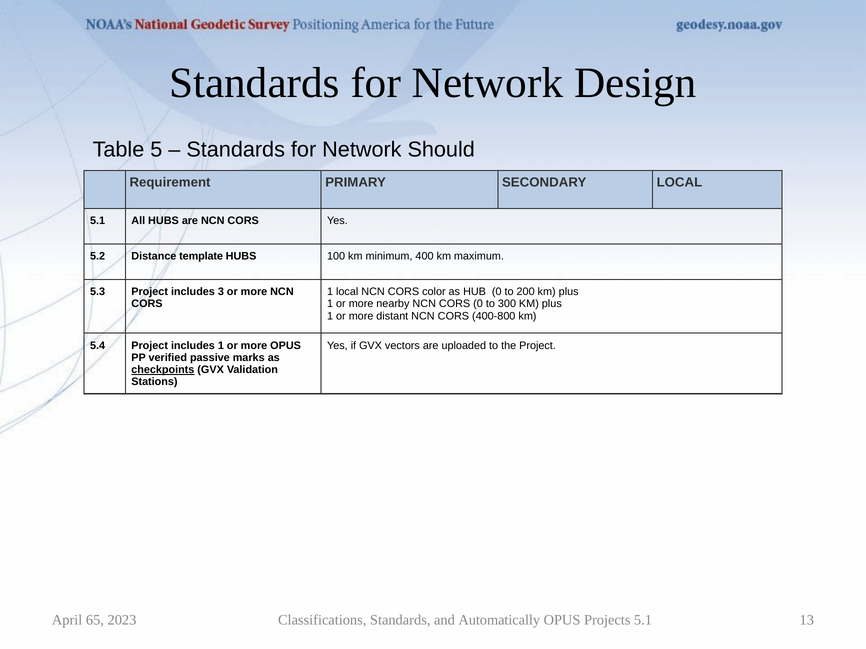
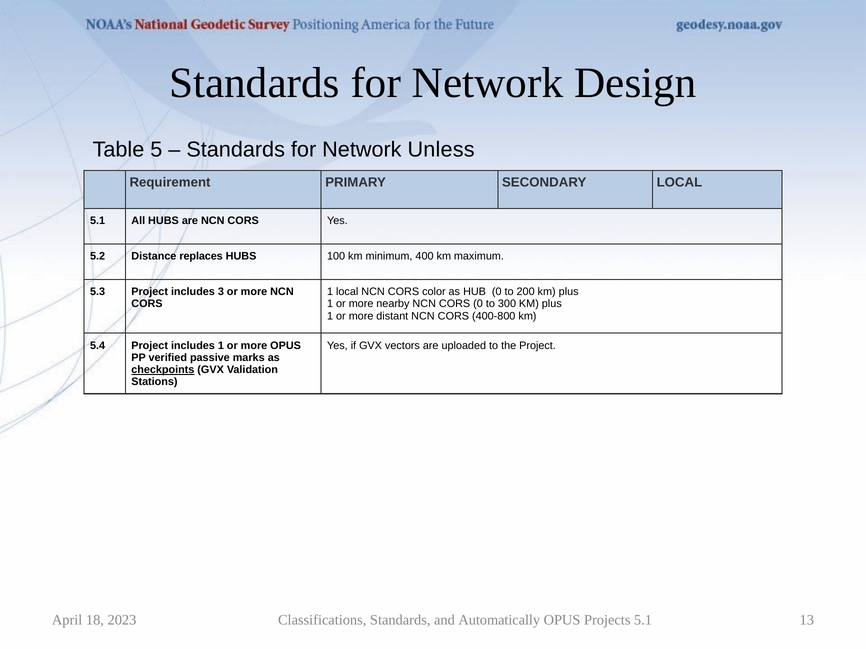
Should: Should -> Unless (441, 150)
template: template -> replaces (201, 256)
65: 65 -> 18 (95, 620)
